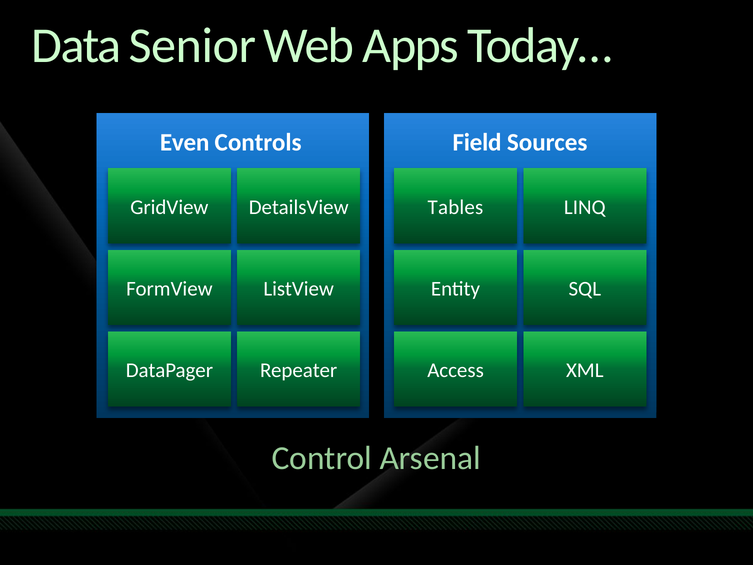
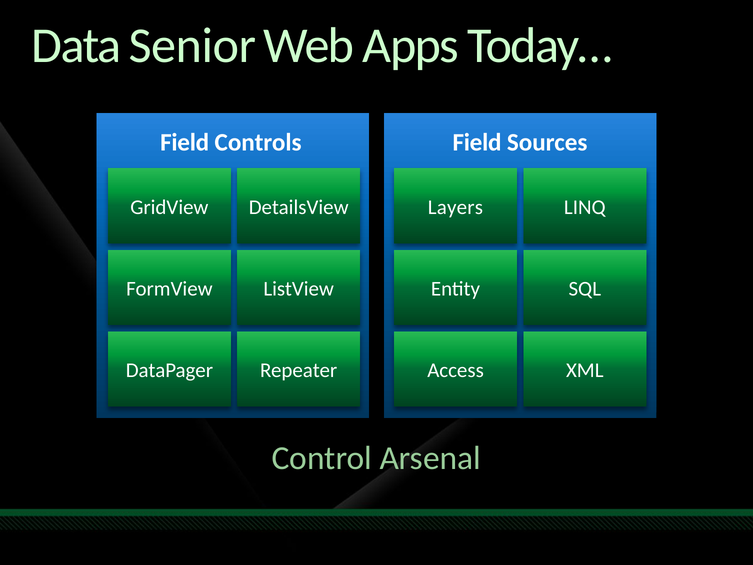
Even: Even -> Field (185, 142)
Tables: Tables -> Layers (455, 207)
